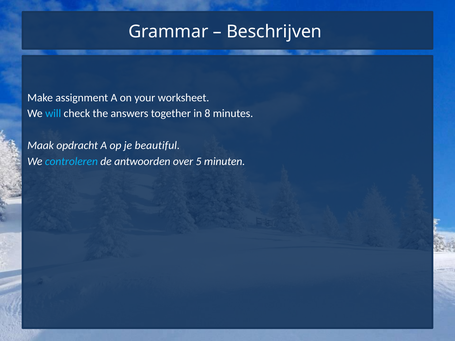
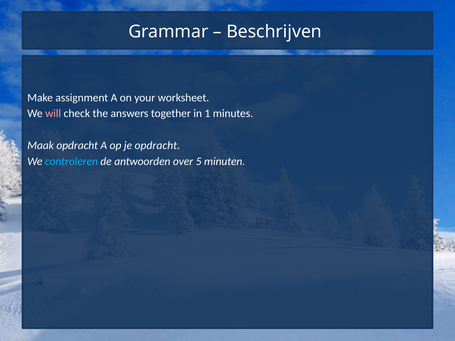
will colour: light blue -> pink (53, 114)
8: 8 -> 1 (207, 114)
je beautiful: beautiful -> opdracht (157, 145)
